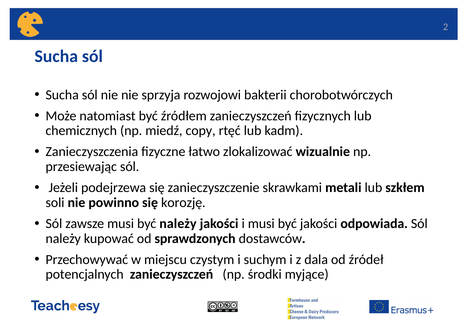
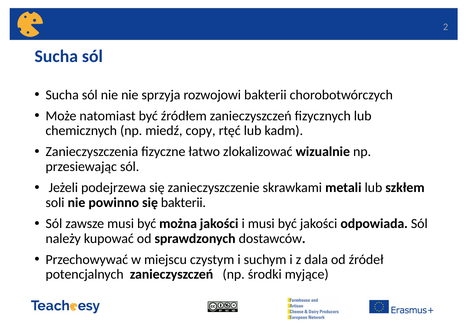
się korozję: korozję -> bakterii (183, 202)
być należy: należy -> można (178, 223)
